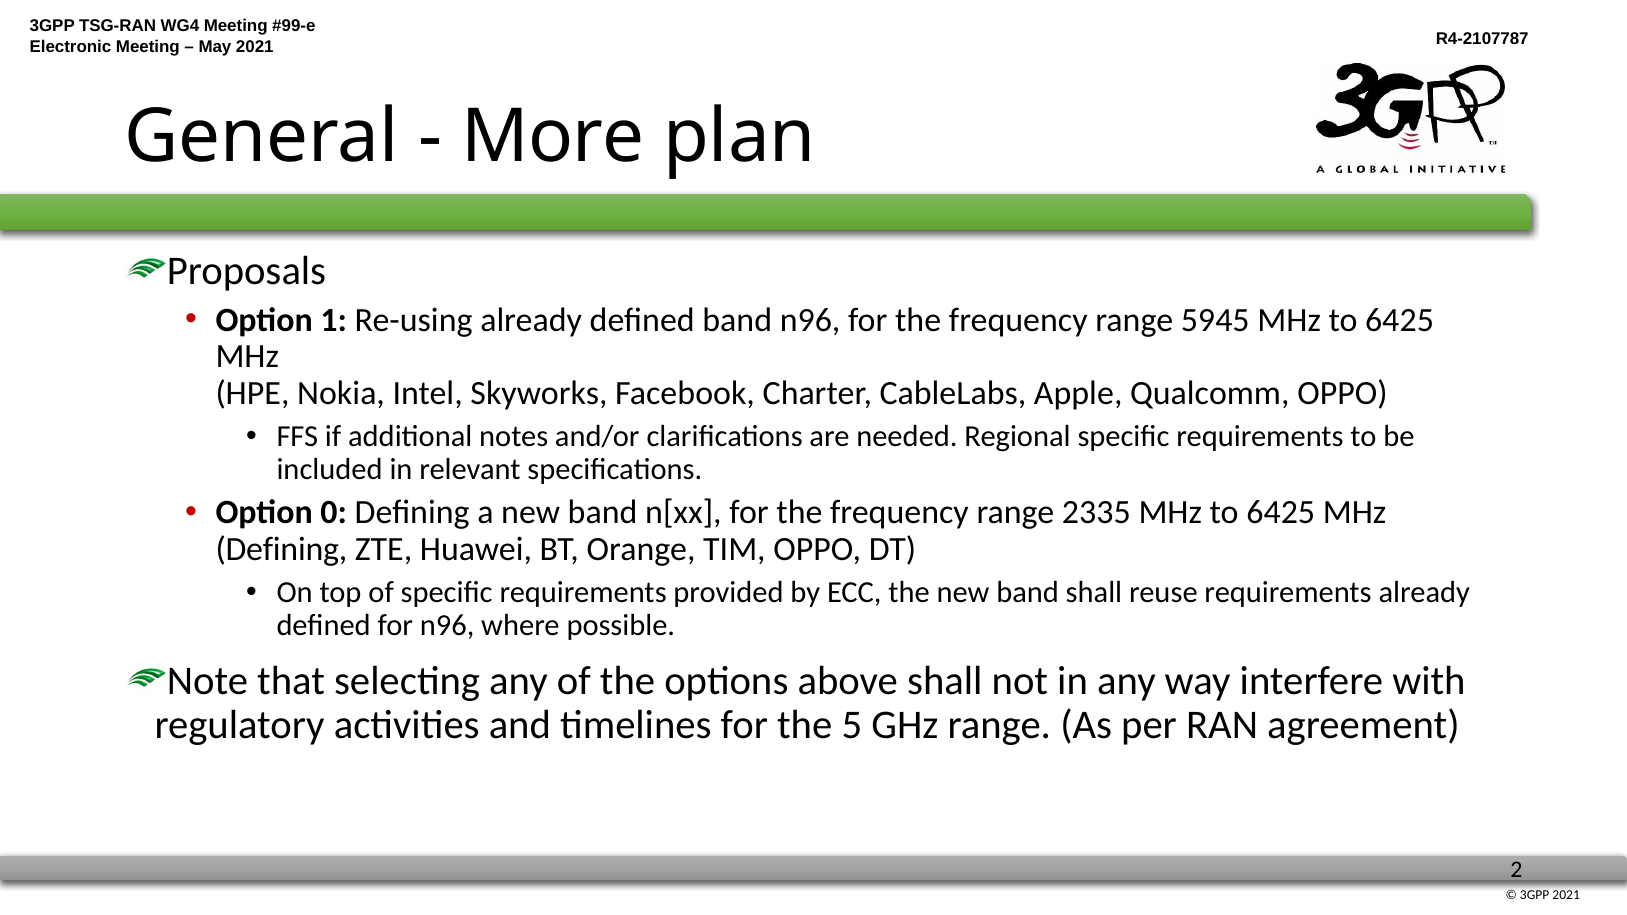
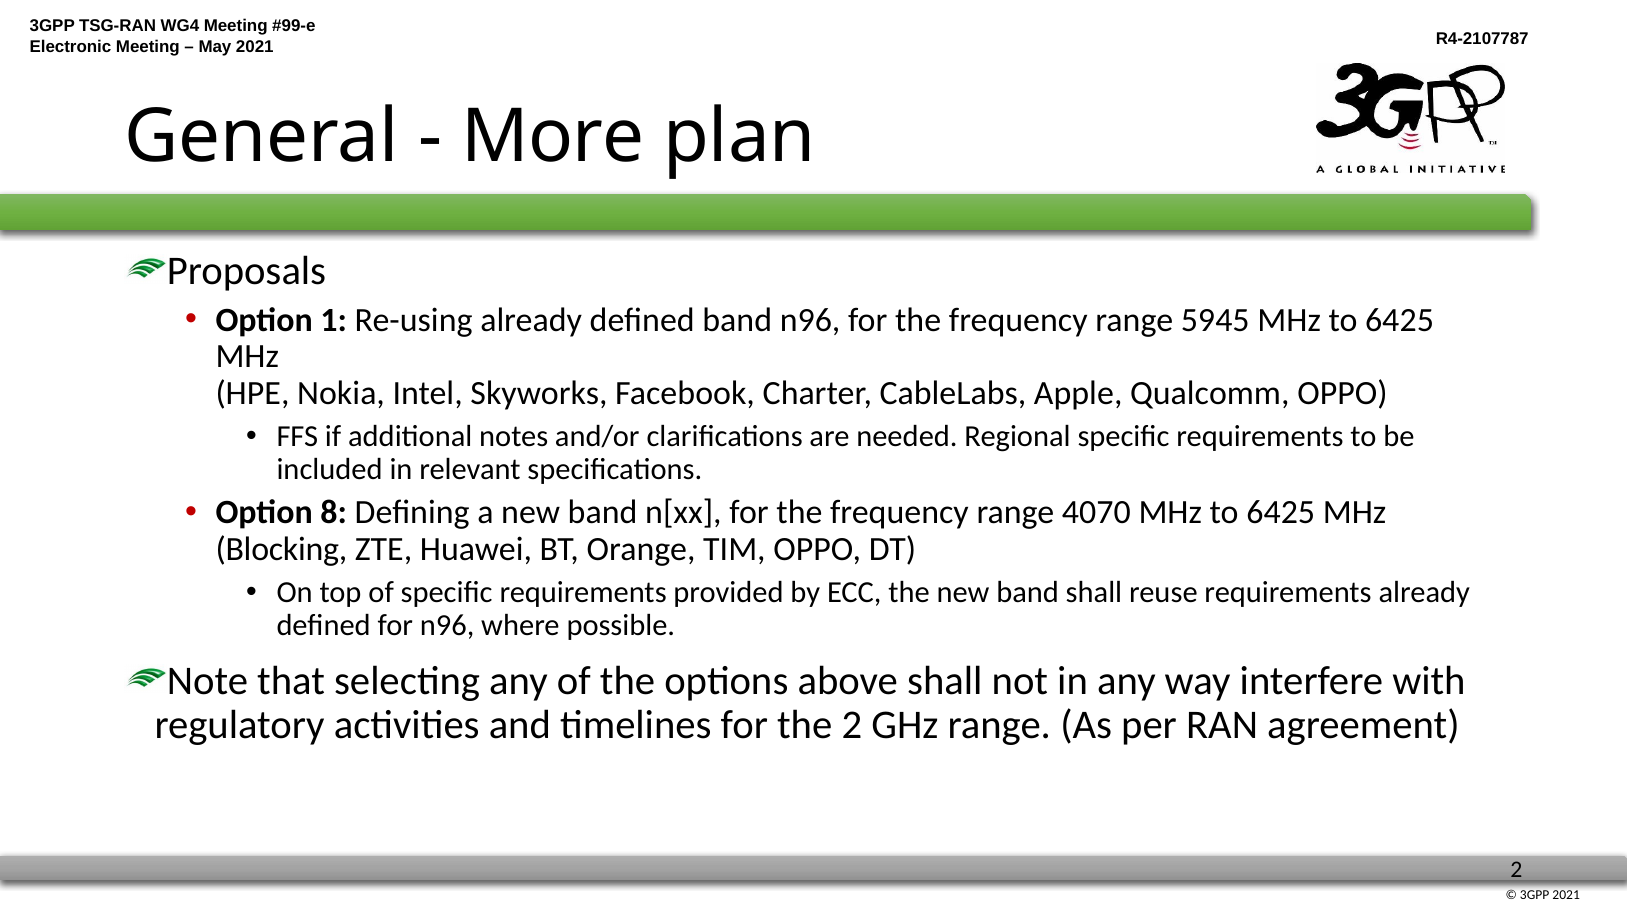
0: 0 -> 8 (334, 513)
2335: 2335 -> 4070 (1096, 513)
Defining: Defining -> Blocking (281, 549)
the 5: 5 -> 2 (852, 725)
